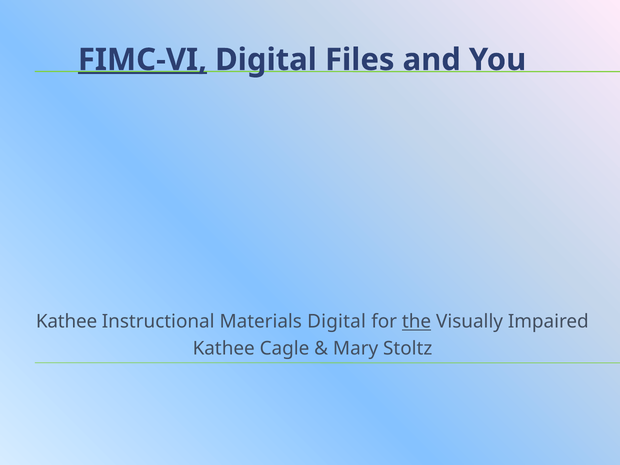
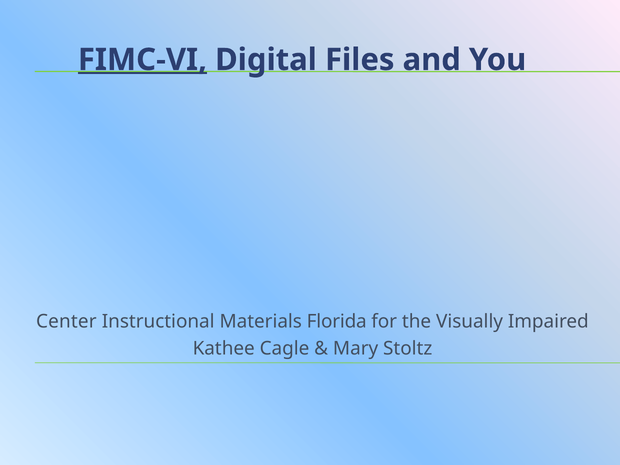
Kathee: Kathee -> Center (66, 322)
Materials Digital: Digital -> Florida (337, 322)
the underline: present -> none (417, 322)
